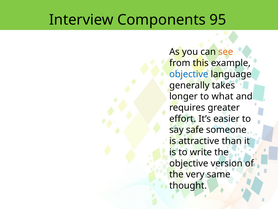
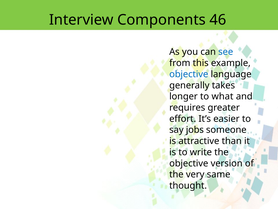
95: 95 -> 46 (218, 20)
see colour: orange -> blue (226, 52)
safe: safe -> jobs (195, 130)
